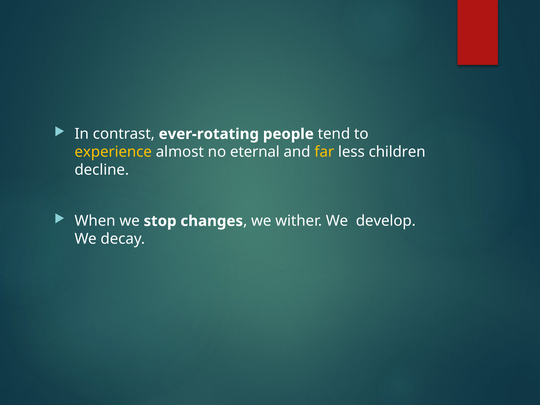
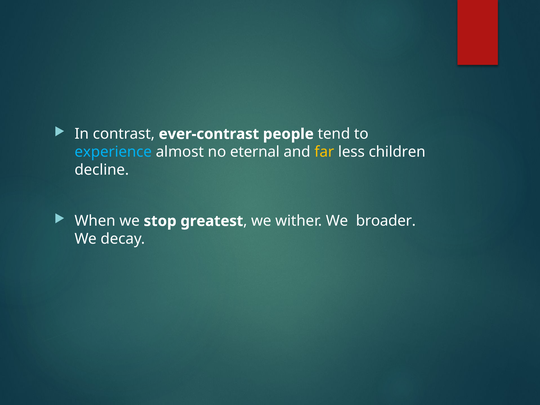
ever-rotating: ever-rotating -> ever-contrast (209, 134)
experience colour: yellow -> light blue (113, 152)
changes: changes -> greatest (212, 221)
develop: develop -> broader (386, 221)
